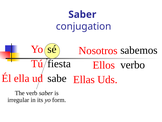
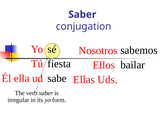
verbo: verbo -> bailar (133, 65)
